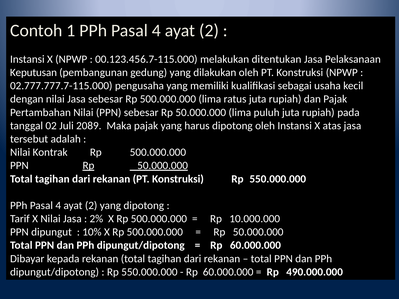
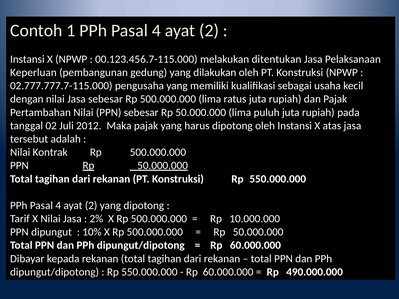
Keputusan: Keputusan -> Keperluan (33, 73)
2089: 2089 -> 2012 (89, 126)
